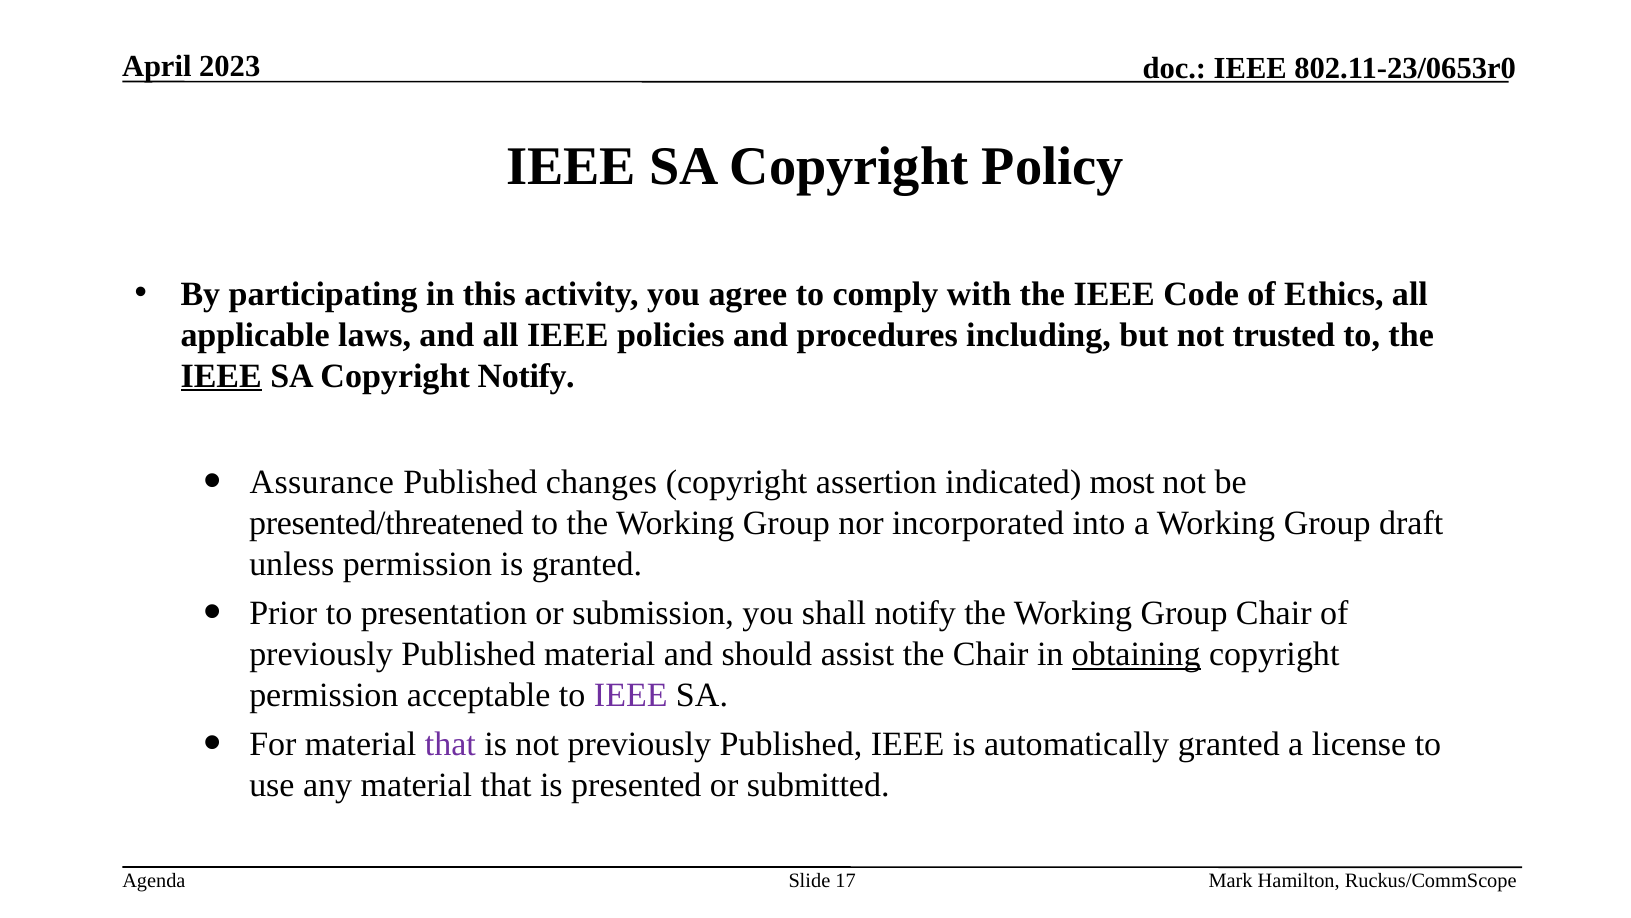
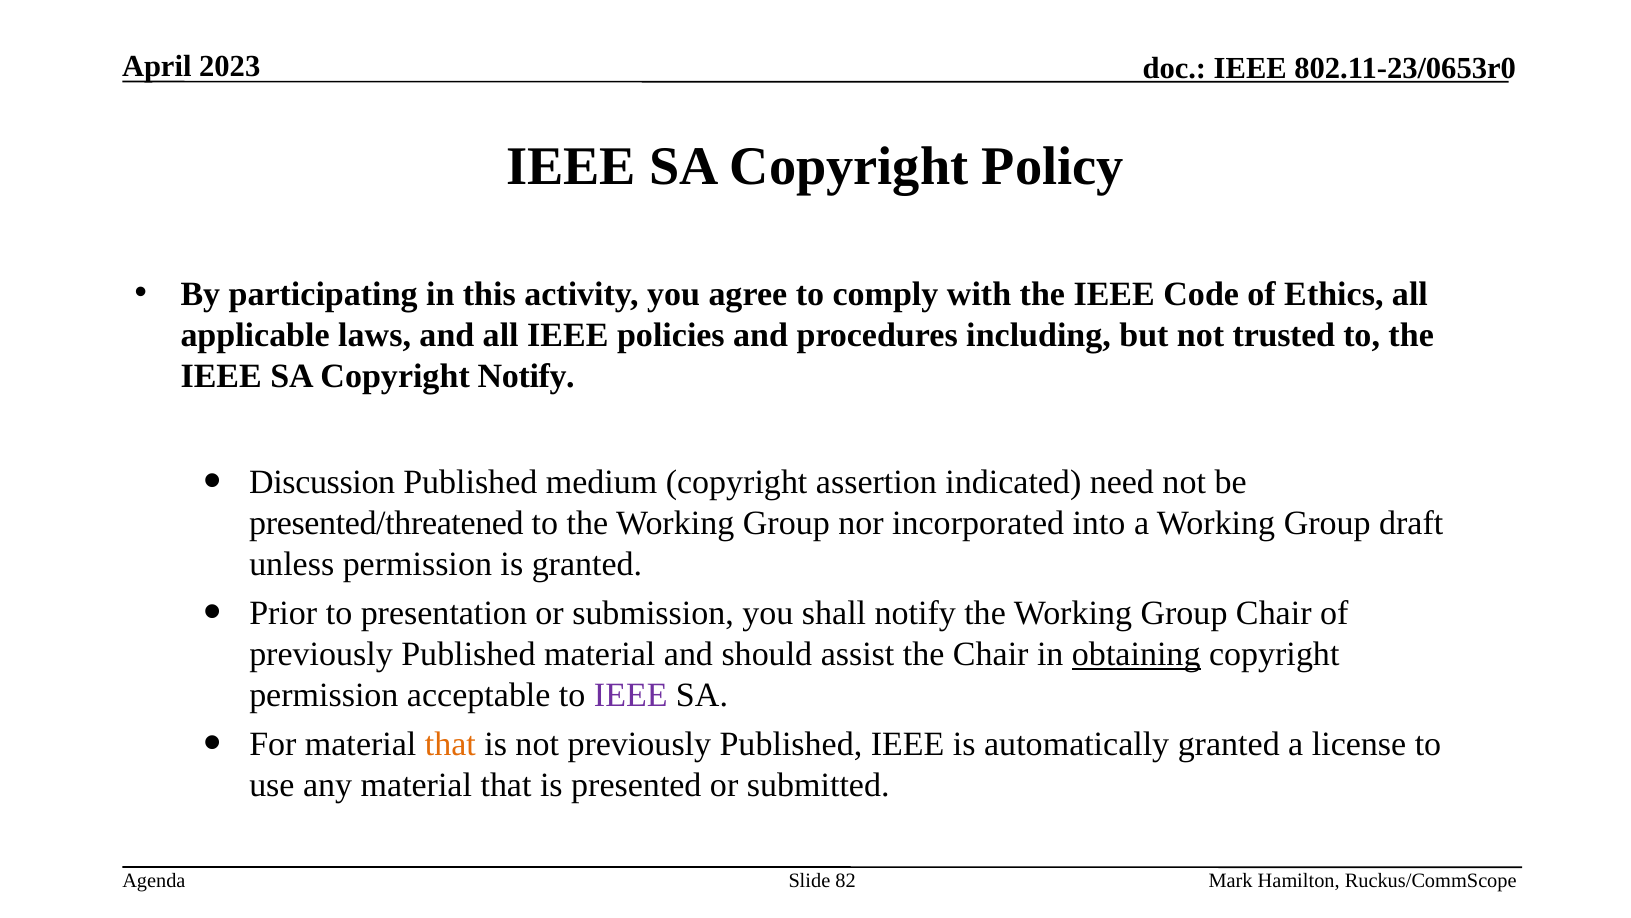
IEEE underline: present -> none (221, 376)
Assurance: Assurance -> Discussion (322, 482)
changes: changes -> medium (602, 482)
most: most -> need (1122, 482)
that colour: purple -> orange (450, 744)
17: 17 -> 82 (846, 880)
